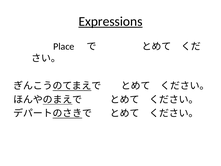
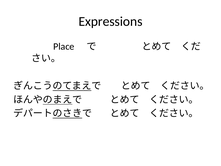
Expressions underline: present -> none (110, 21)
